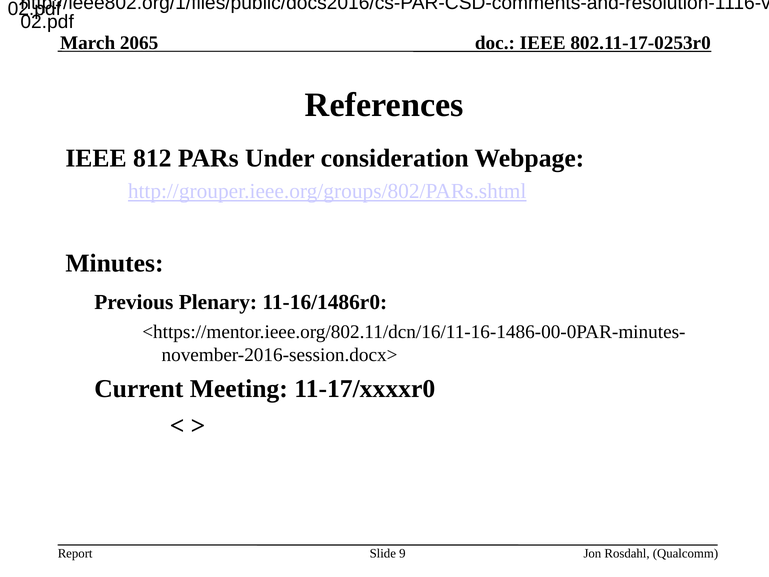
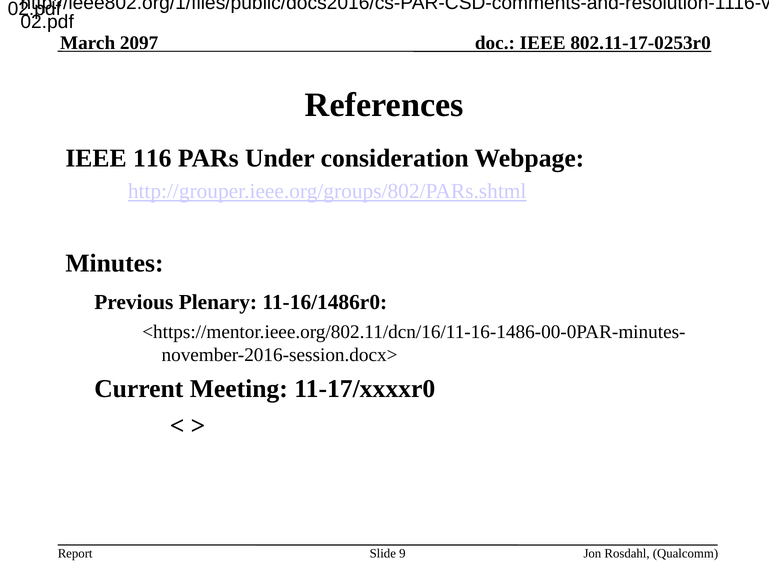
2065: 2065 -> 2097 (139, 43)
812: 812 -> 116 (152, 158)
